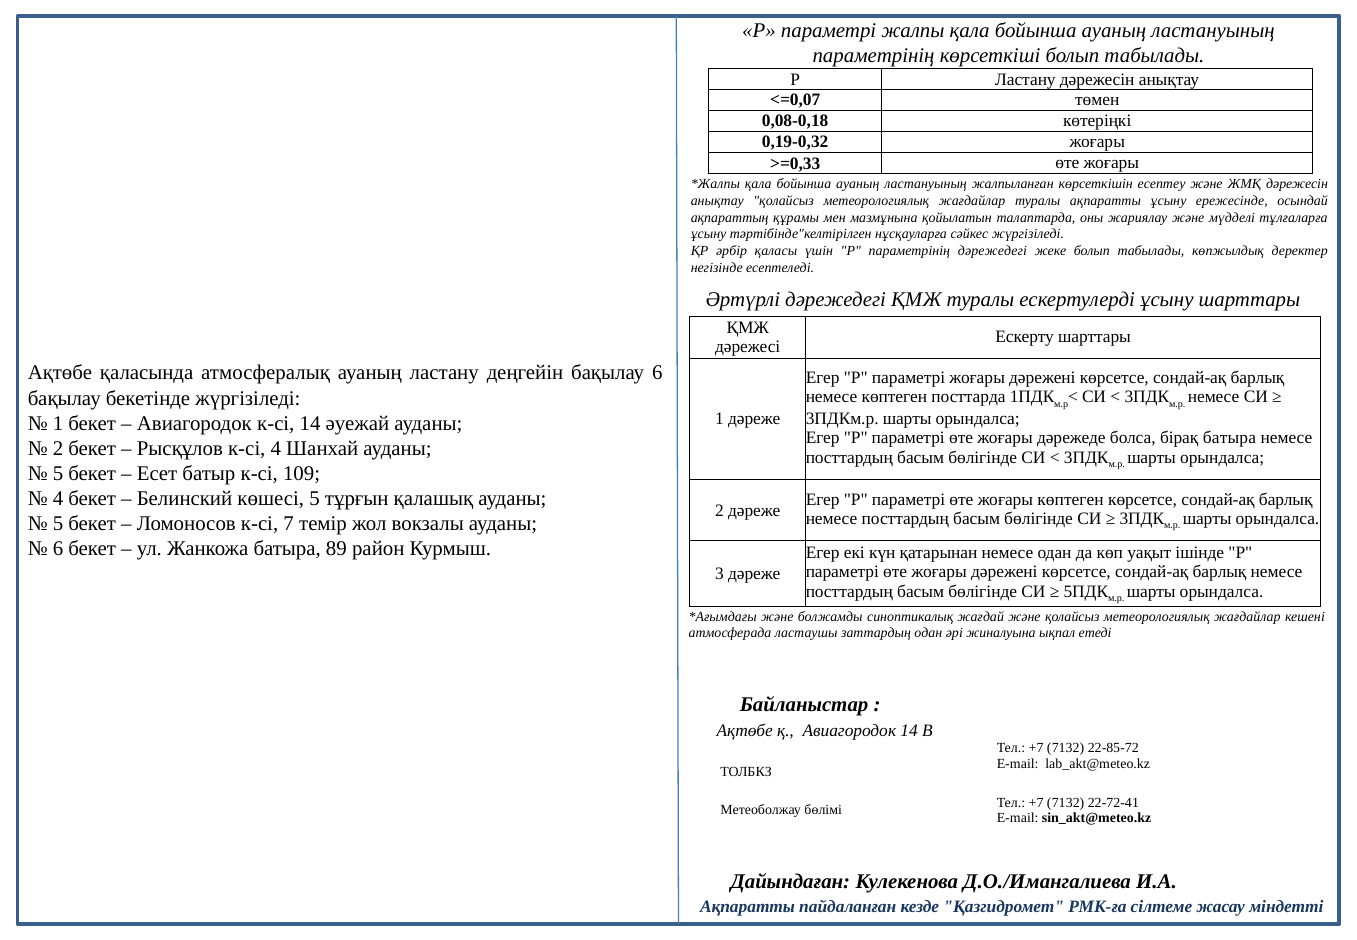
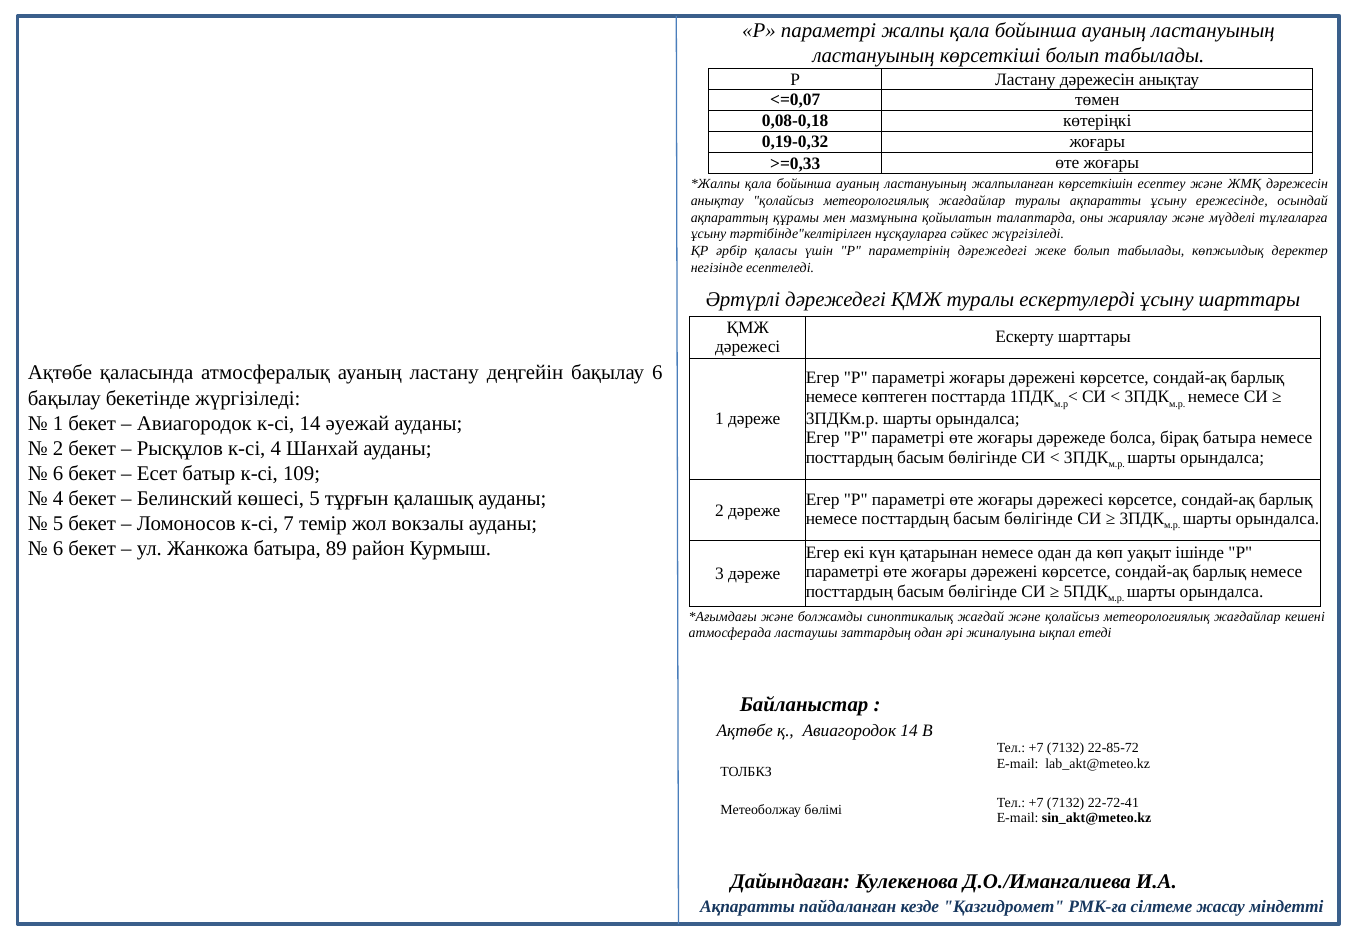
параметрінің: параметрінің -> ластануының (874, 56)
5: 5 -> 6 (58, 473)
жоғары көптеген: көптеген -> дәрежесі (1071, 499)
